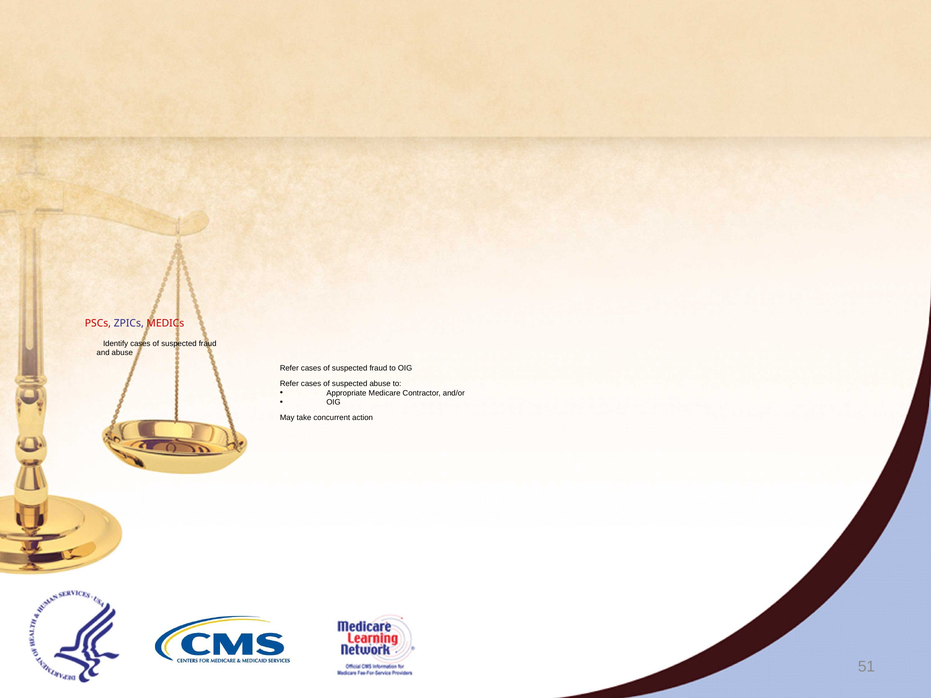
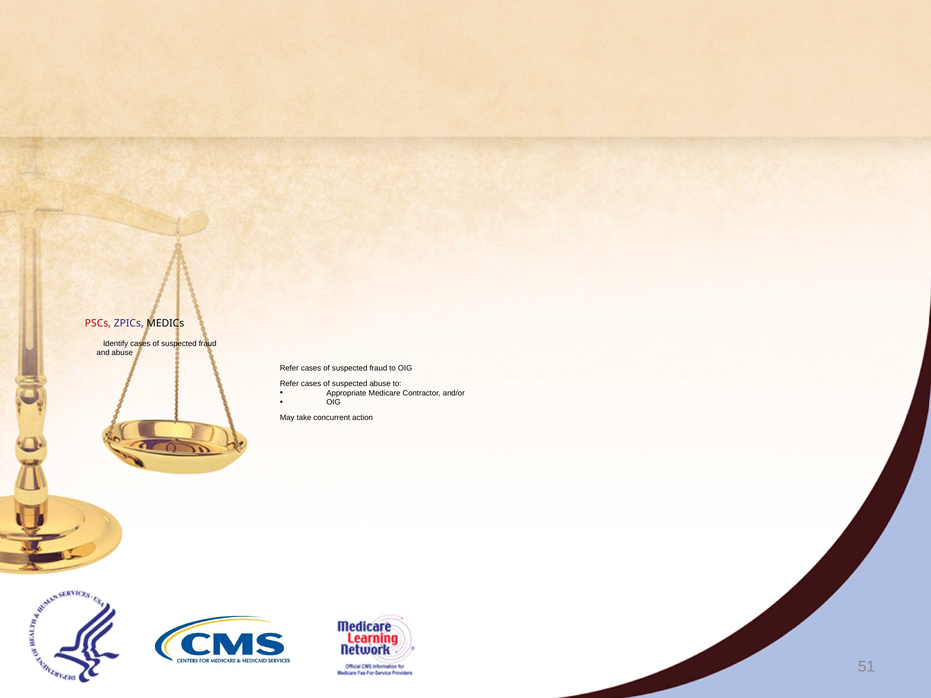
MEDICs colour: red -> black (165, 324)
